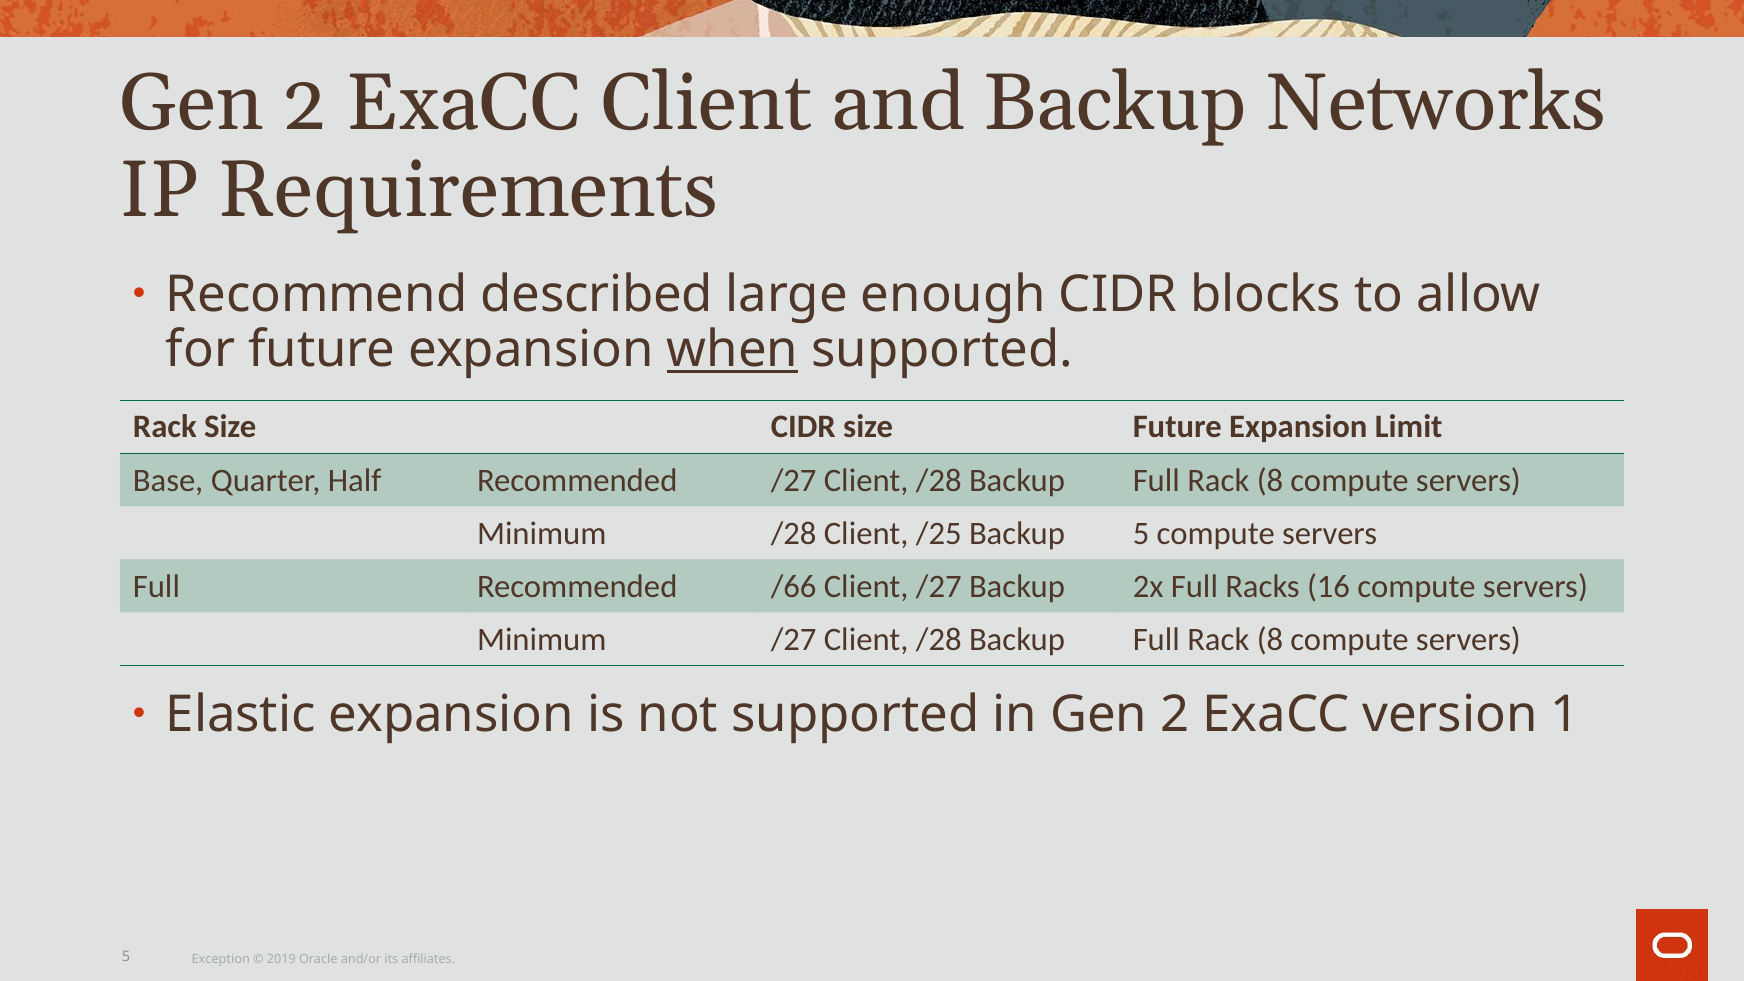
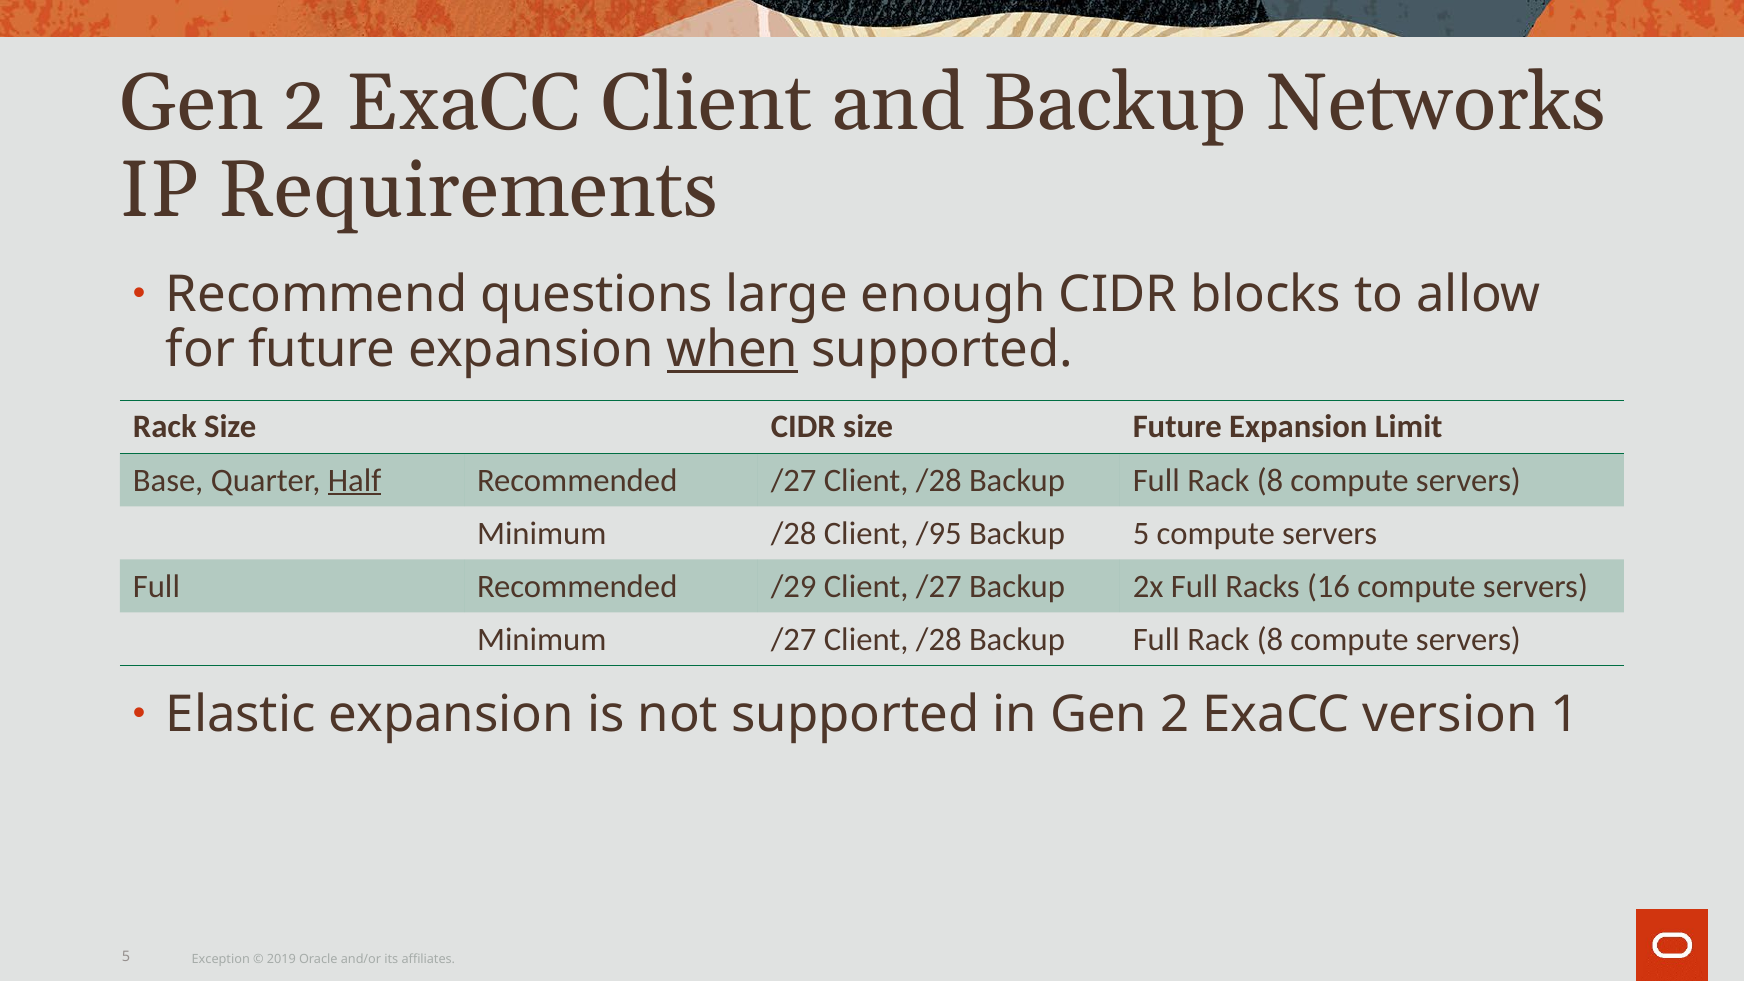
described: described -> questions (597, 295)
Half underline: none -> present (355, 480)
/25: /25 -> /95 (939, 533)
/66: /66 -> /29 (794, 586)
